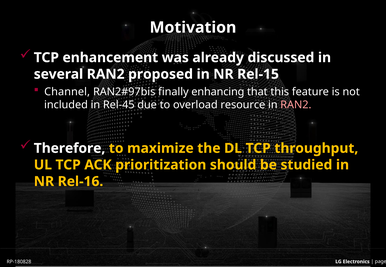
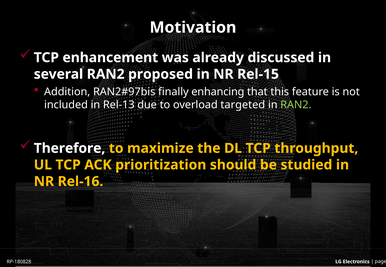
Channel: Channel -> Addition (67, 92)
Rel-45: Rel-45 -> Rel-13 (119, 105)
resource: resource -> targeted (243, 105)
RAN2 colour: pink -> light green (296, 105)
